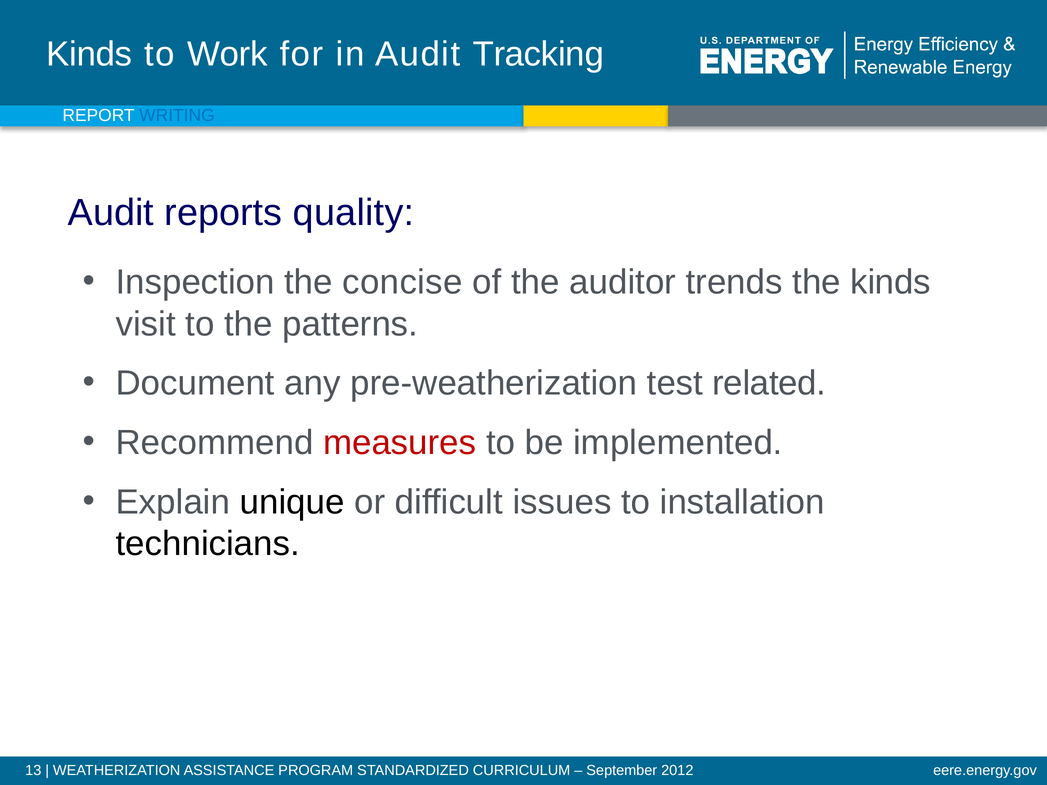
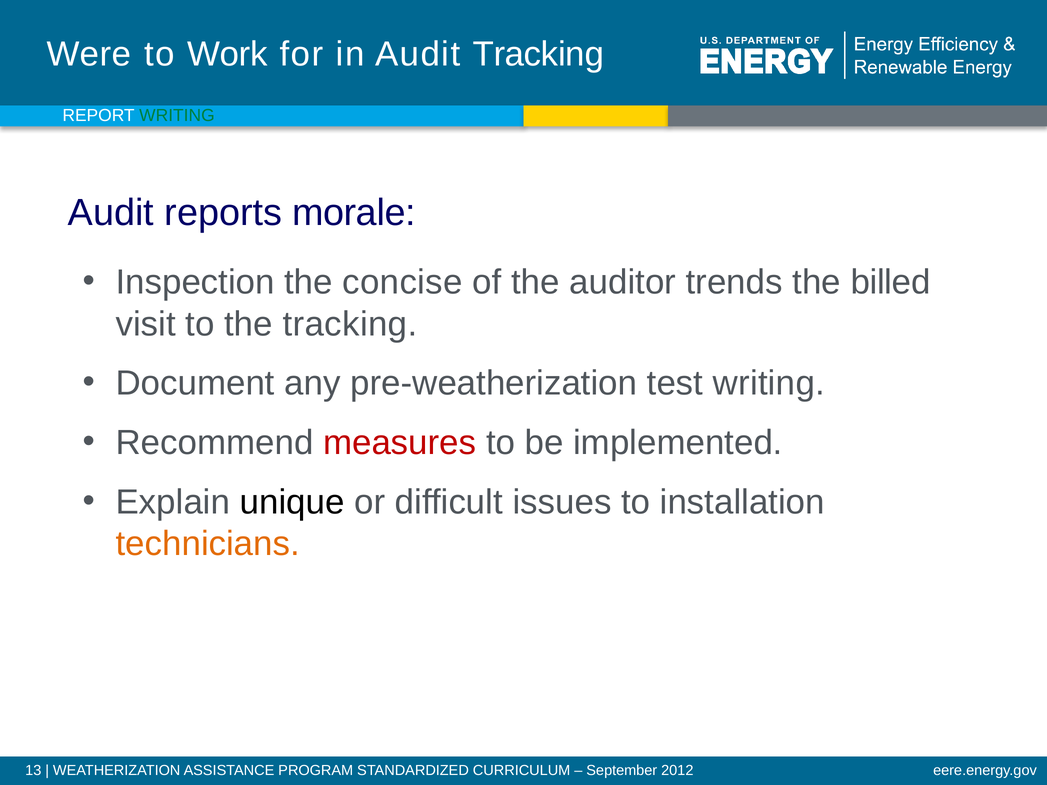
Kinds: Kinds -> Were (89, 54)
WRITING colour: blue -> green (177, 115)
quality: quality -> morale (354, 213)
the kinds: kinds -> billed (890, 282)
the patterns: patterns -> tracking (350, 324)
test related: related -> writing (769, 384)
technicians colour: black -> orange (208, 544)
